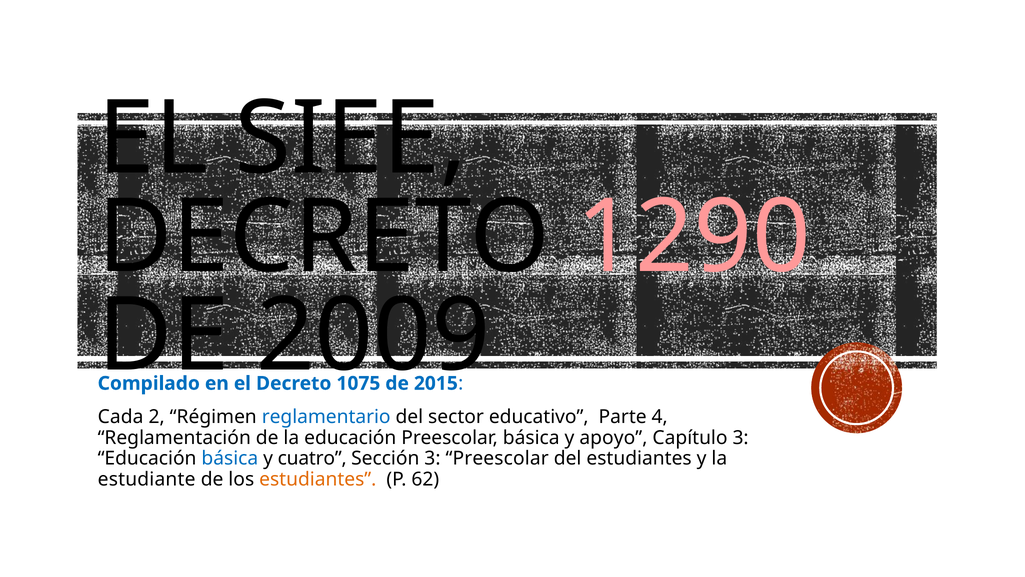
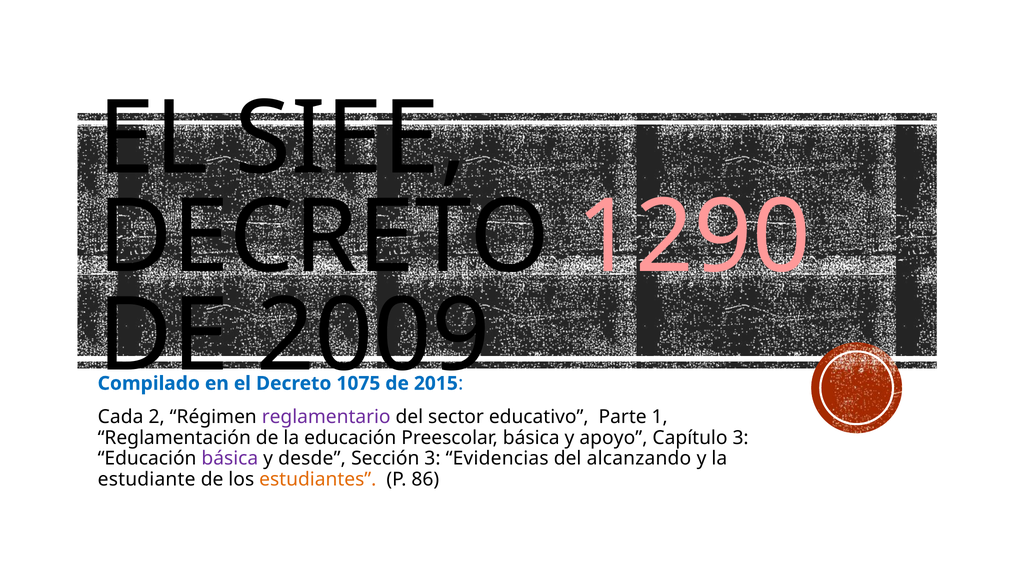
reglamentario colour: blue -> purple (326, 417)
4: 4 -> 1 (660, 417)
básica colour: blue -> purple (230, 458)
cuatro: cuatro -> desde (312, 458)
3 Preescolar: Preescolar -> Evidencias (497, 458)
del estudiantes: estudiantes -> alcanzando (639, 458)
62: 62 -> 86 (425, 479)
